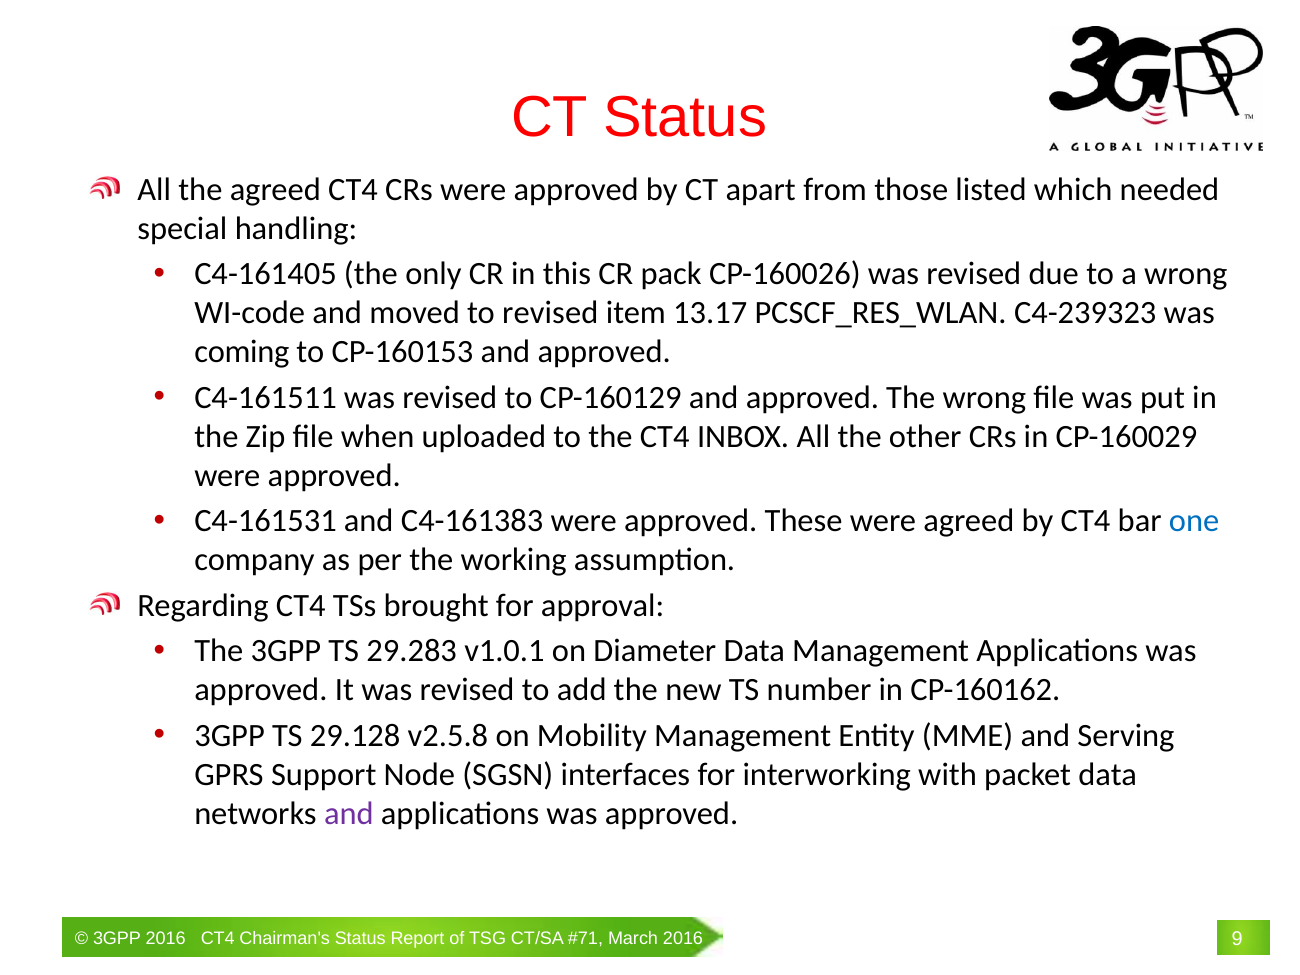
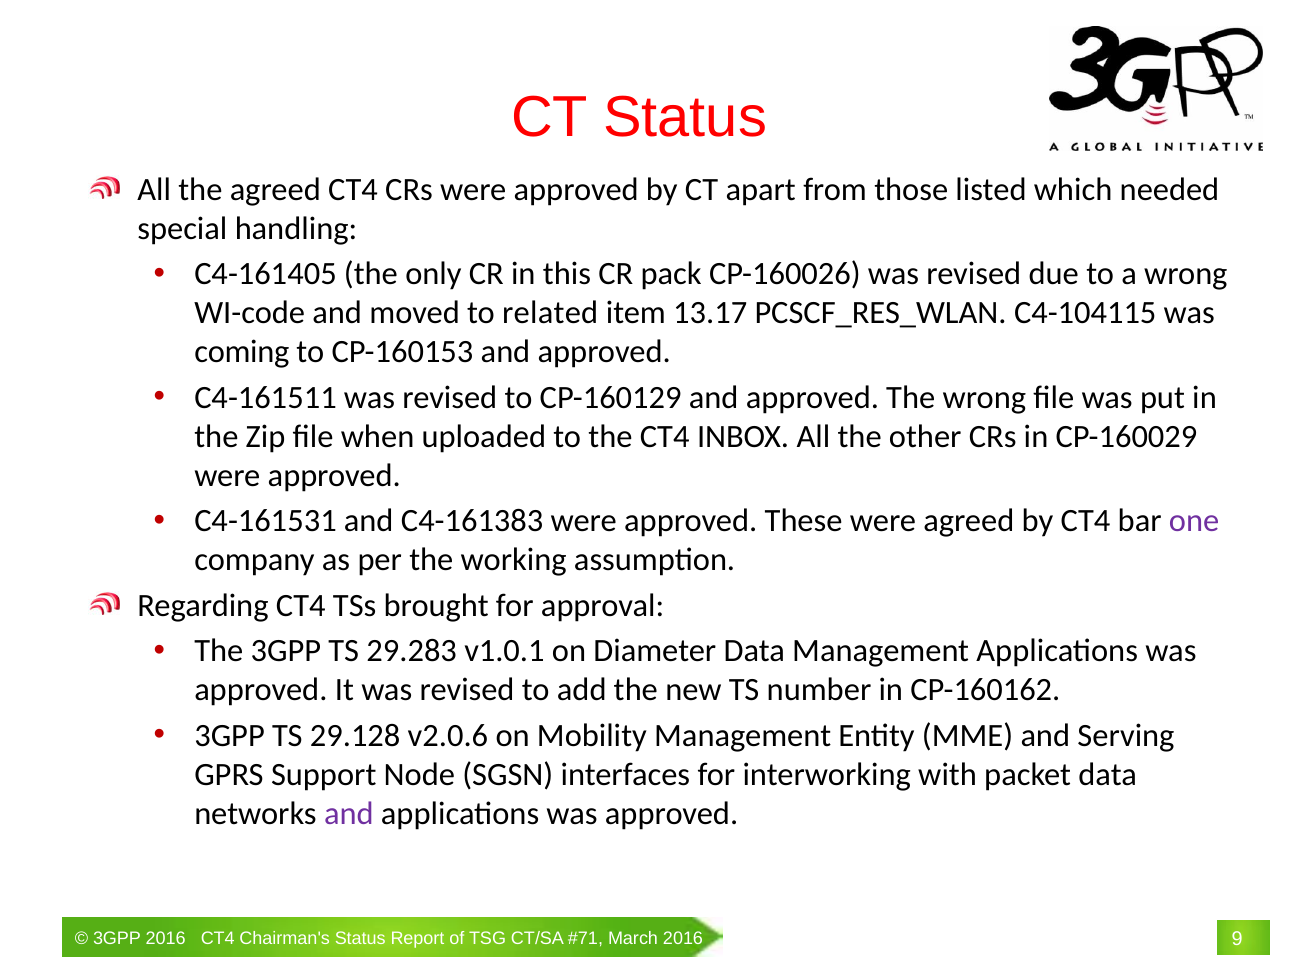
to revised: revised -> related (550, 313)
C4-239323: C4-239323 -> C4-104115 (1085, 313)
one colour: blue -> purple (1194, 521)
v2.5.8: v2.5.8 -> v2.0.6 (448, 736)
